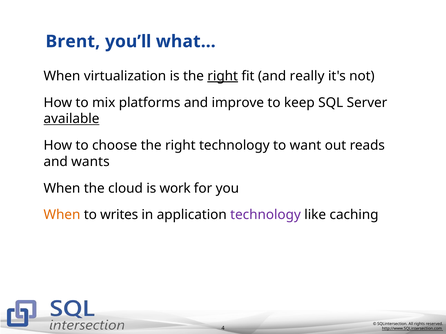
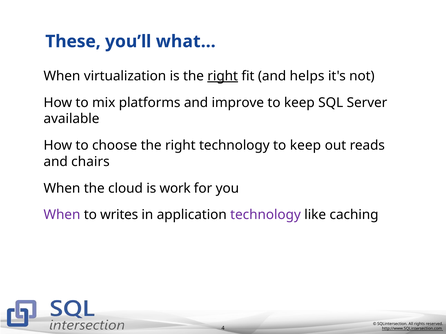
Brent: Brent -> These (73, 42)
really: really -> helps (307, 76)
available underline: present -> none (71, 119)
technology to want: want -> keep (305, 146)
wants: wants -> chairs (90, 162)
When colour: orange -> purple (62, 215)
